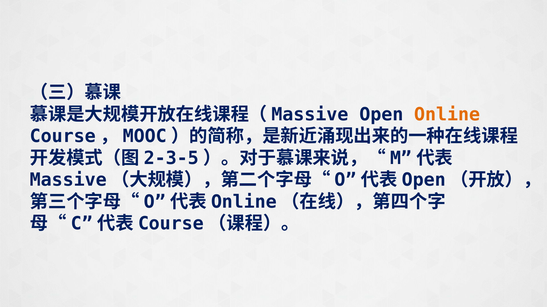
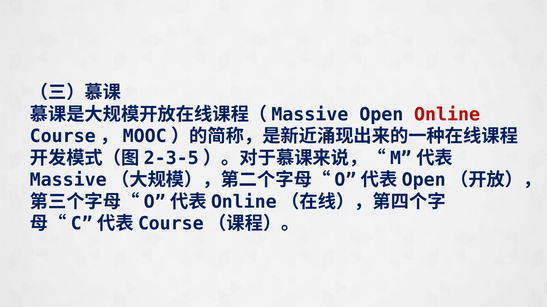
Online colour: orange -> red (447, 115)
